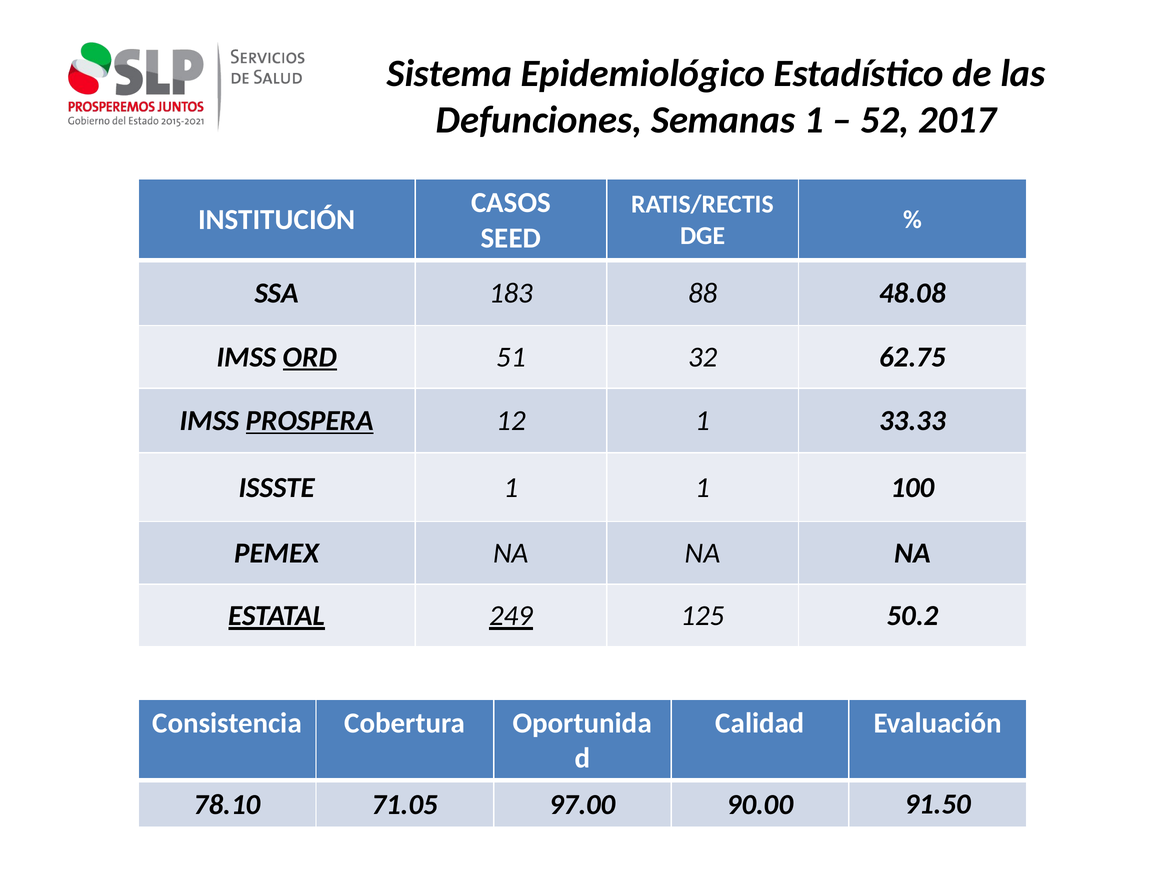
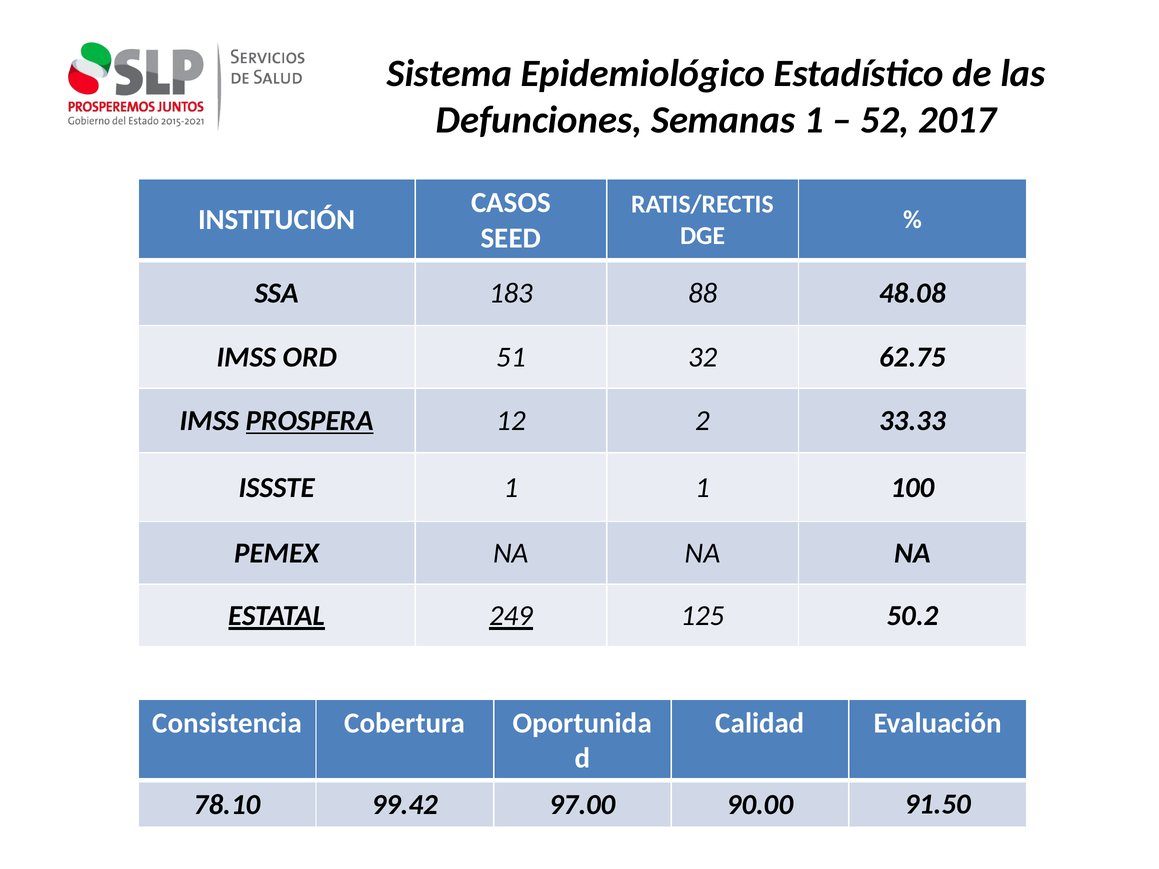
ORD underline: present -> none (310, 357)
12 1: 1 -> 2 (703, 421)
71.05: 71.05 -> 99.42 (405, 805)
